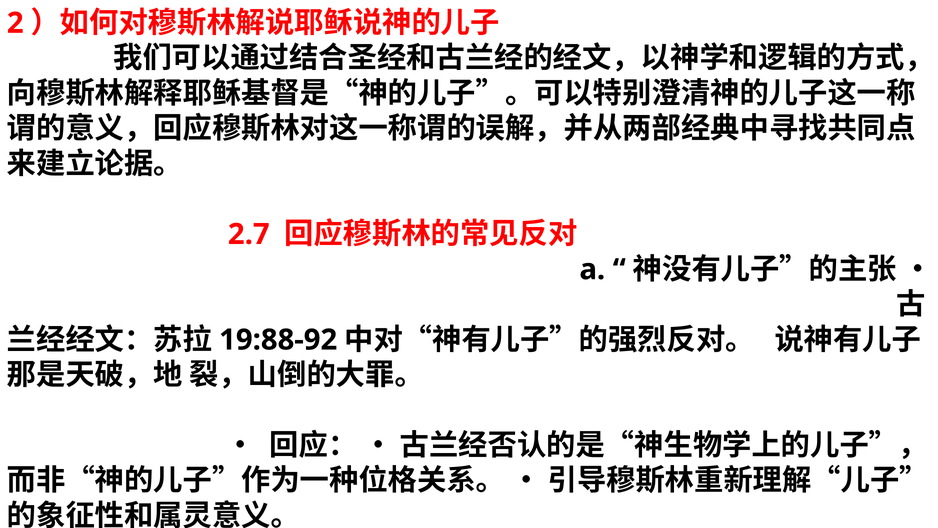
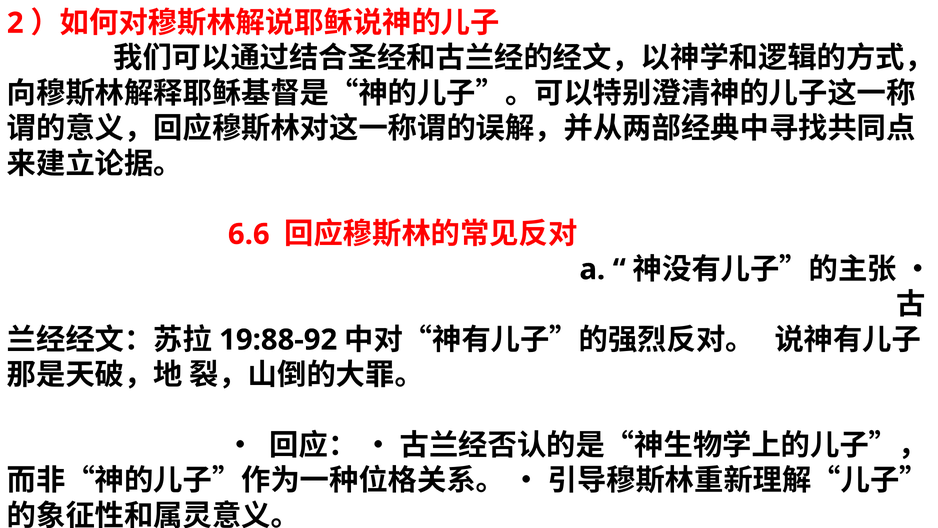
2.7: 2.7 -> 6.6 (249, 234)
